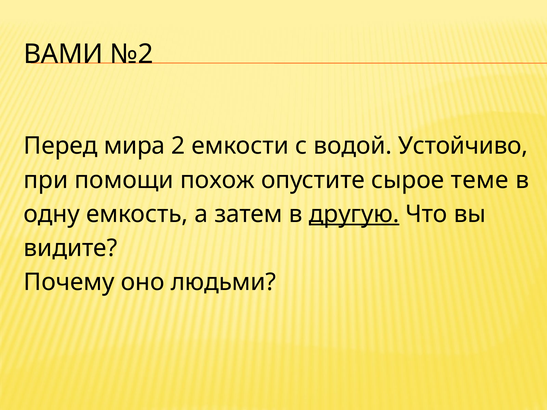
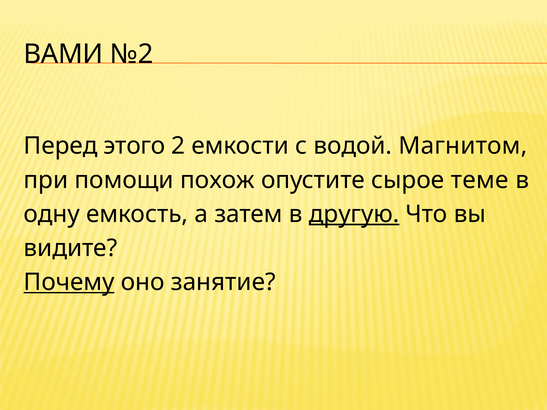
мира: мира -> этого (134, 146)
Устойчиво: Устойчиво -> Магнитом (463, 146)
Почему underline: none -> present (69, 282)
людьми: людьми -> занятие (223, 282)
